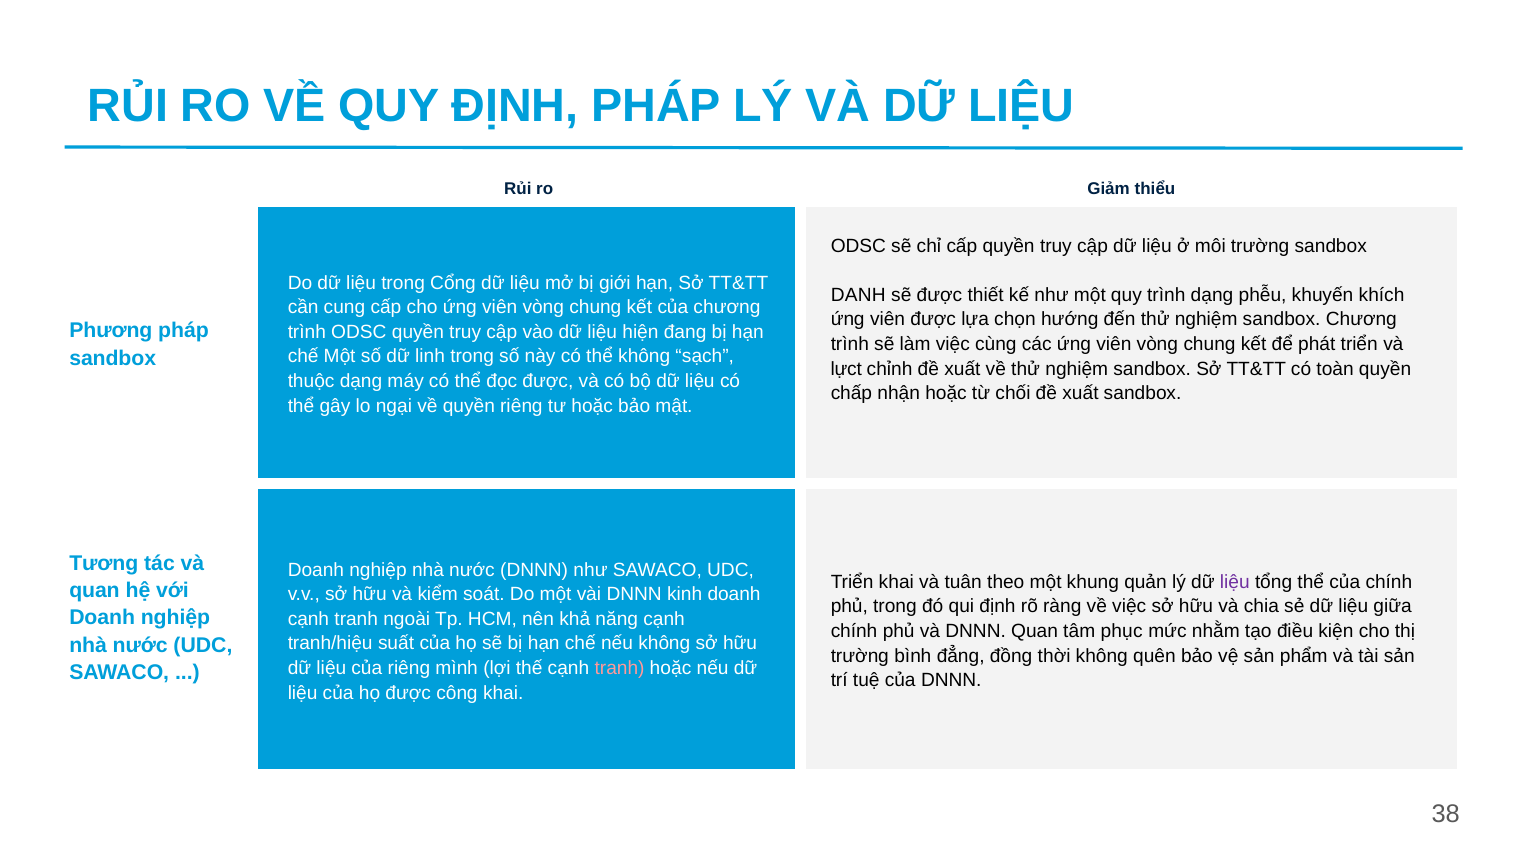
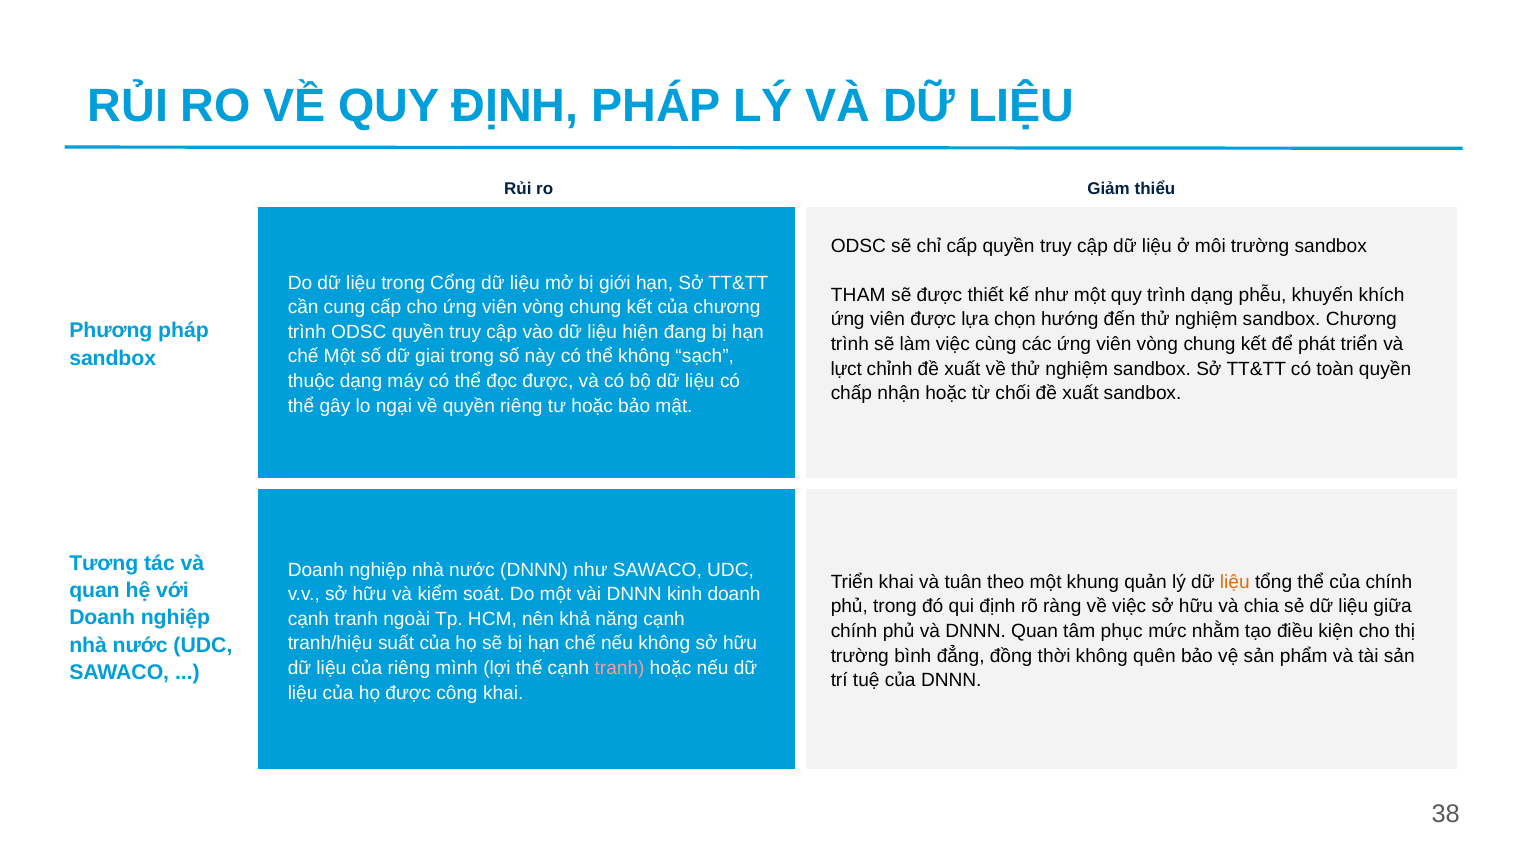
DANH: DANH -> THAM (858, 295)
linh: linh -> giai (430, 357)
liệu colour: purple -> orange (1235, 582)
